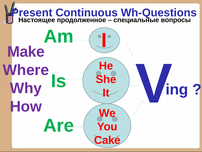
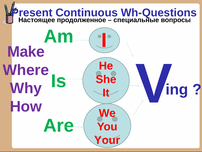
Cake: Cake -> Your (107, 140)
